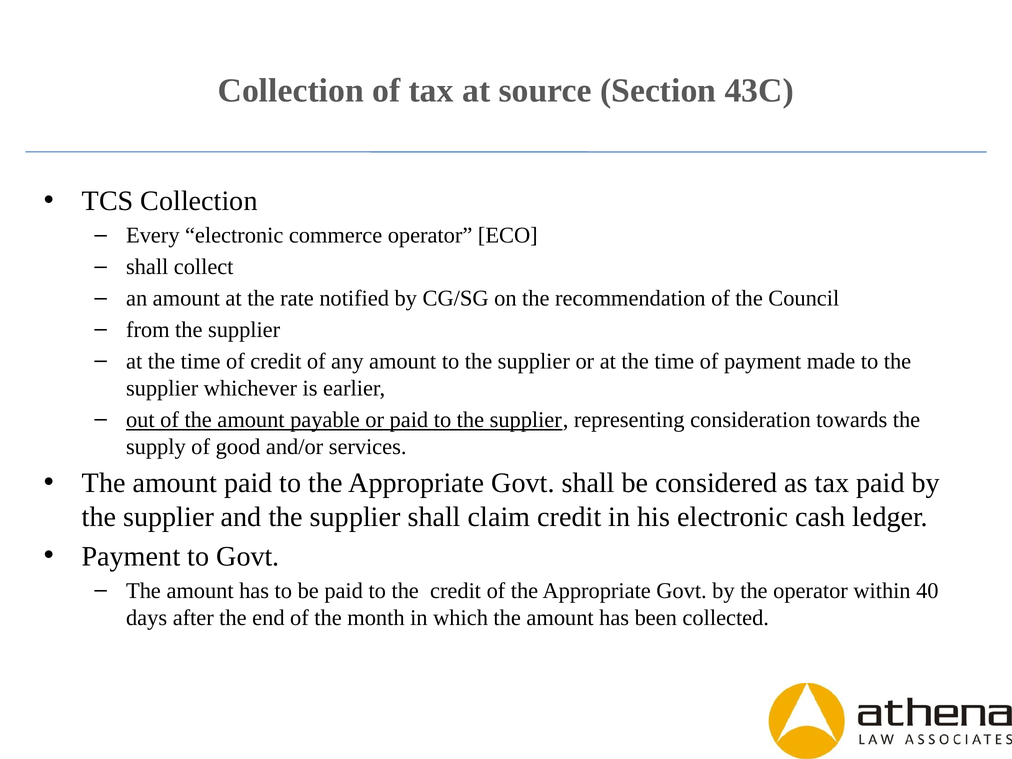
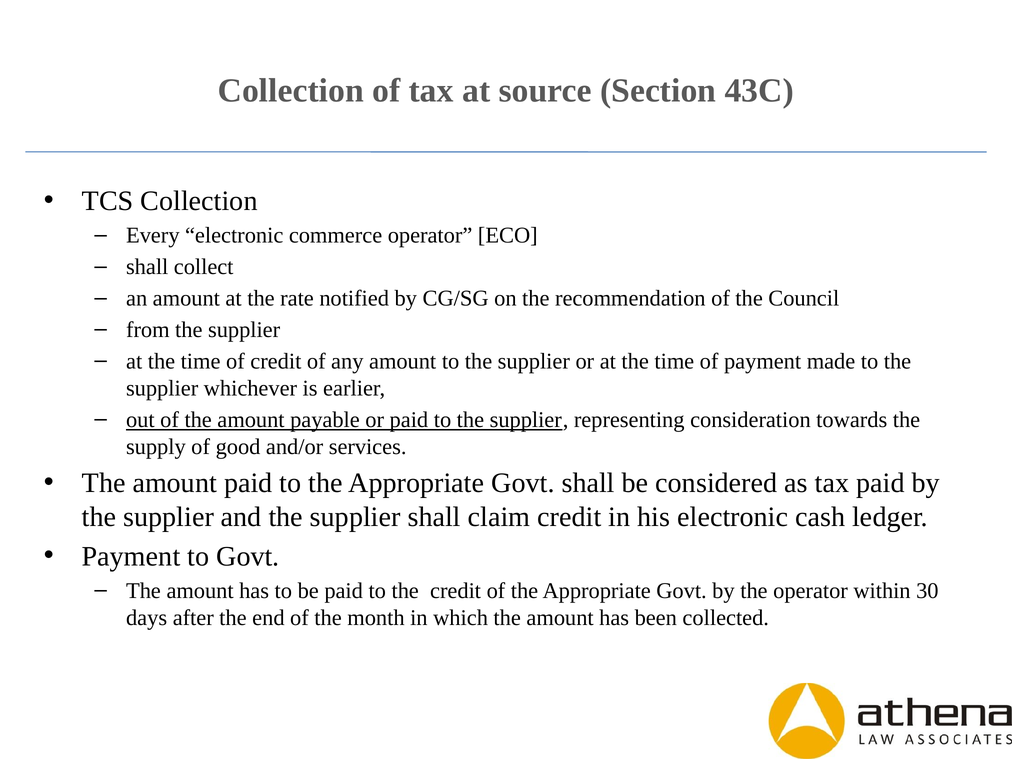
40: 40 -> 30 (927, 591)
